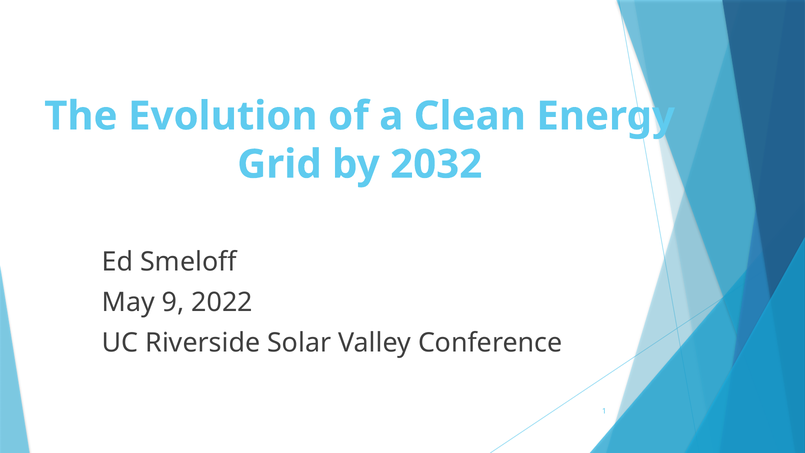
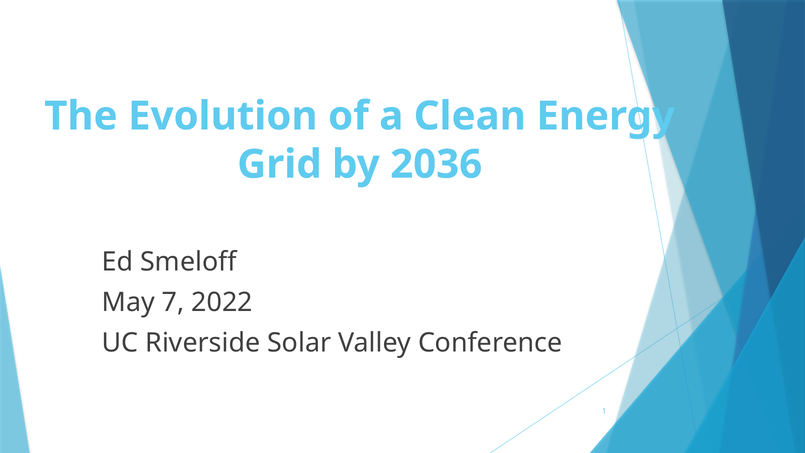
2032: 2032 -> 2036 (436, 164)
9: 9 -> 7 (173, 302)
